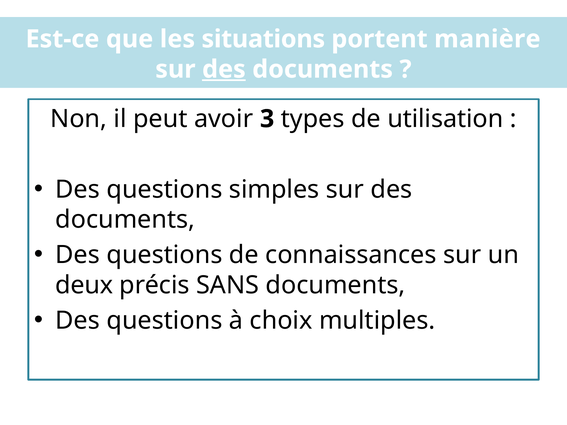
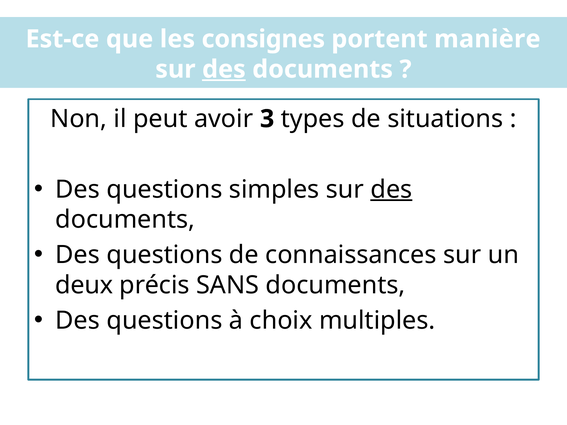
situations: situations -> consignes (263, 39)
utilisation: utilisation -> situations (445, 119)
des underline: none -> present (391, 190)
